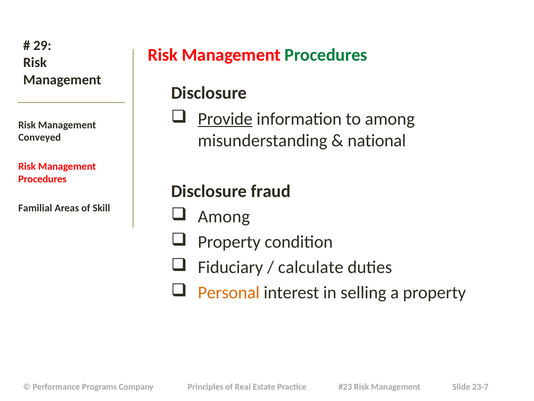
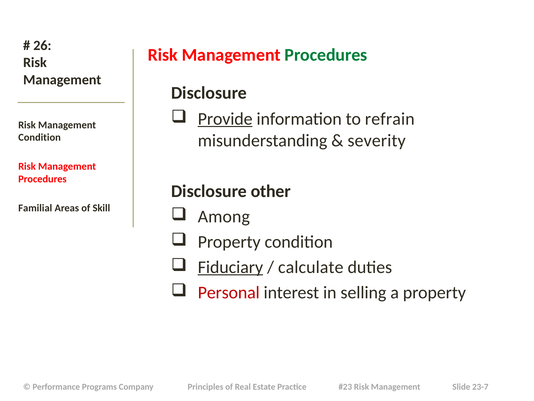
29: 29 -> 26 (42, 45)
to among: among -> refrain (390, 119)
Conveyed: Conveyed -> Condition (40, 137)
national: national -> severity (377, 140)
fraud: fraud -> other (271, 191)
Fiduciary underline: none -> present (230, 267)
Personal colour: orange -> red (229, 292)
